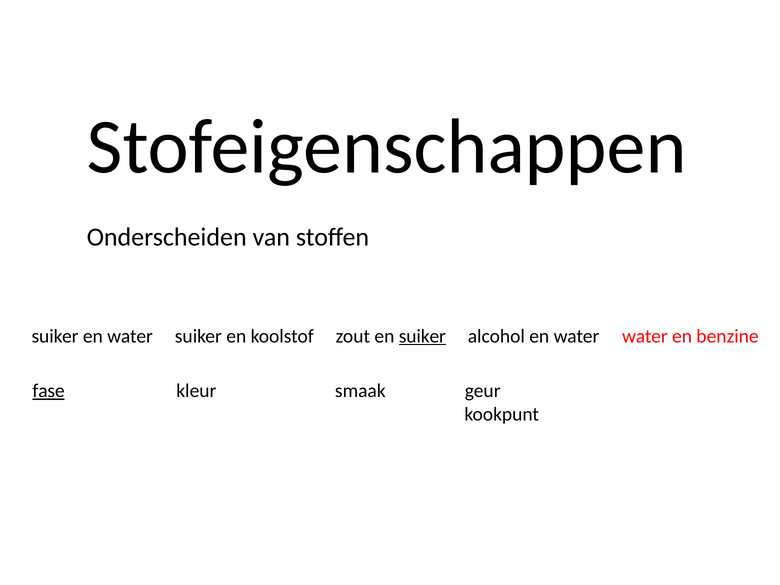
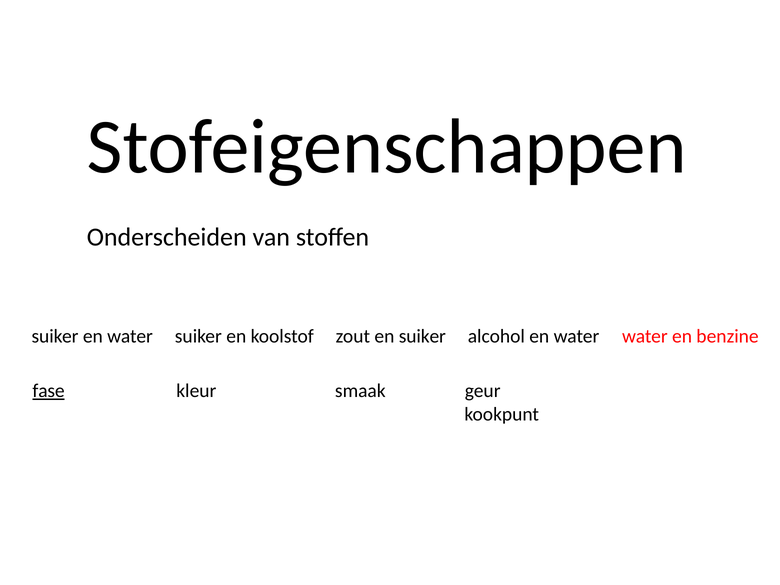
suiker underline: present -> none (422, 336)
